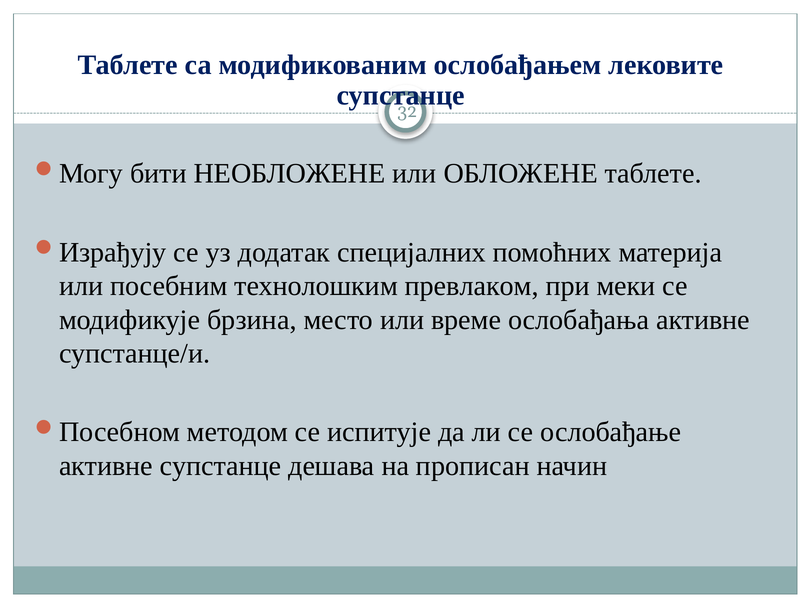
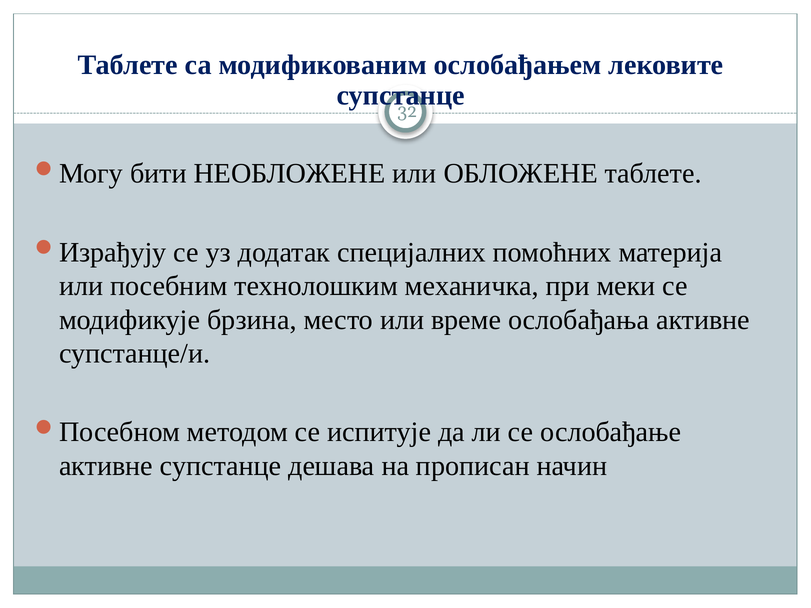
превлаком: превлаком -> механичка (472, 286)
